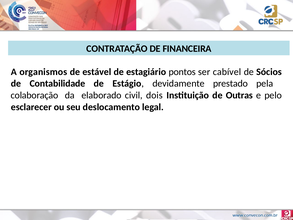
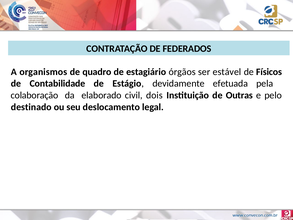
FINANCEIRA: FINANCEIRA -> FEDERADOS (187, 49)
estável: estável -> quadro (97, 72)
pontos: pontos -> órgãos (182, 72)
cabível: cabível -> estável (227, 72)
Sócios: Sócios -> Físicos (269, 72)
prestado: prestado -> efetuada (230, 83)
esclarecer: esclarecer -> destinado (31, 107)
